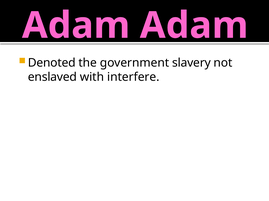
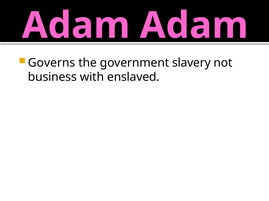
Denoted: Denoted -> Governs (52, 63)
enslaved: enslaved -> business (52, 77)
interfere: interfere -> enslaved (133, 77)
